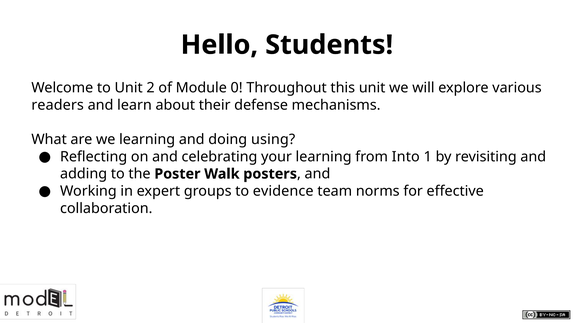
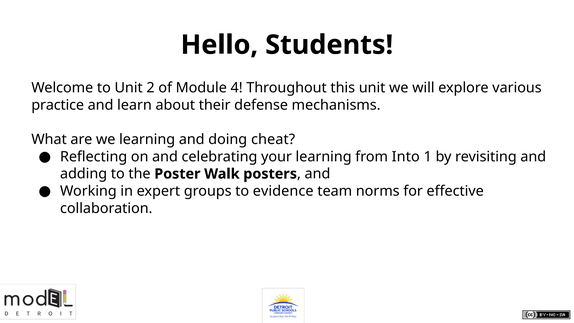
0: 0 -> 4 (237, 88)
readers: readers -> practice (58, 105)
using: using -> cheat (273, 139)
